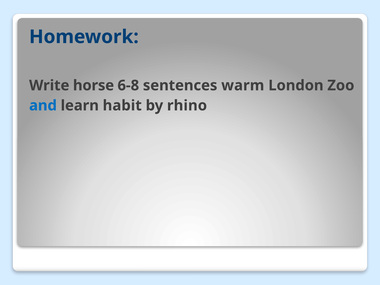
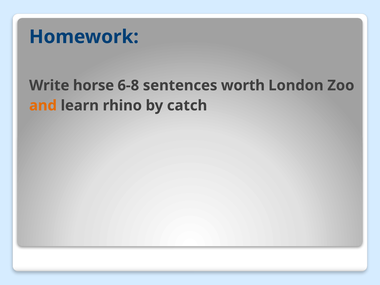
warm: warm -> worth (243, 85)
and colour: blue -> orange (43, 106)
habit: habit -> rhino (122, 106)
rhino: rhino -> catch (187, 106)
